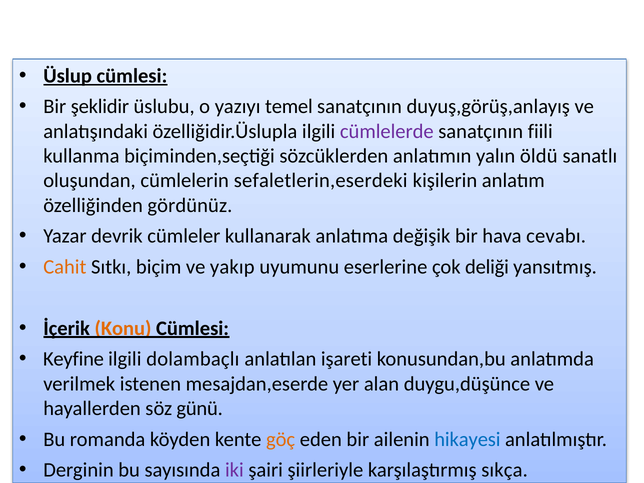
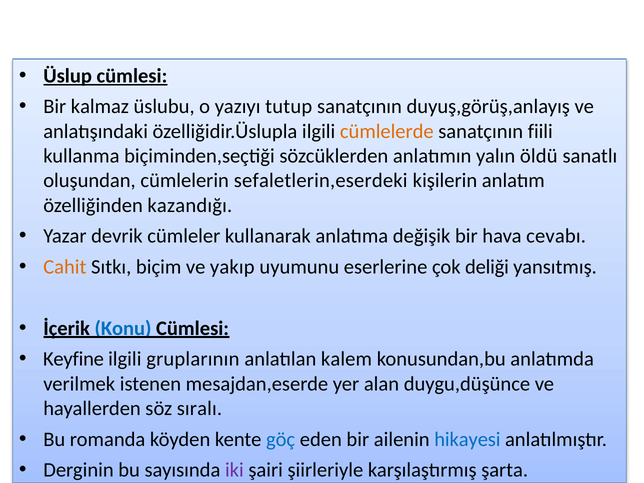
şeklidir: şeklidir -> kalmaz (100, 107)
temel: temel -> tutup (289, 107)
cümlelerde colour: purple -> orange (387, 131)
gördünüz: gördünüz -> kazandığı (190, 205)
Konu colour: orange -> blue (123, 328)
dolambaçlı: dolambaçlı -> gruplarının (193, 359)
işareti: işareti -> kalem (346, 359)
günü: günü -> sıralı (199, 408)
göç colour: orange -> blue (281, 439)
sıkça: sıkça -> şarta (505, 470)
